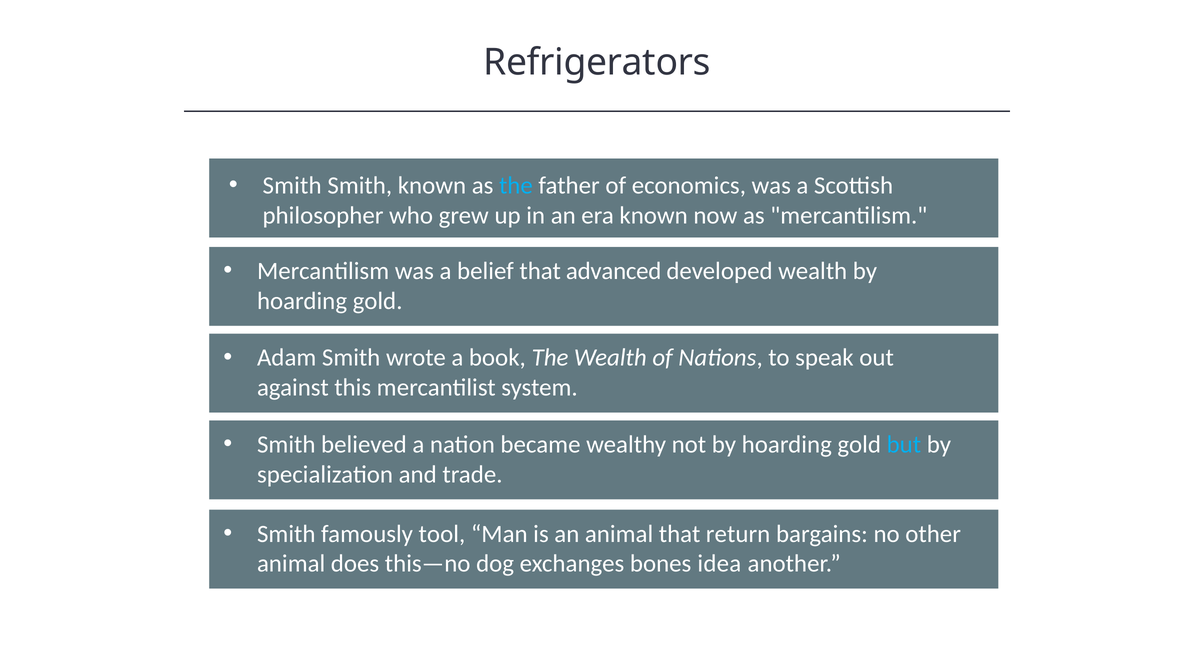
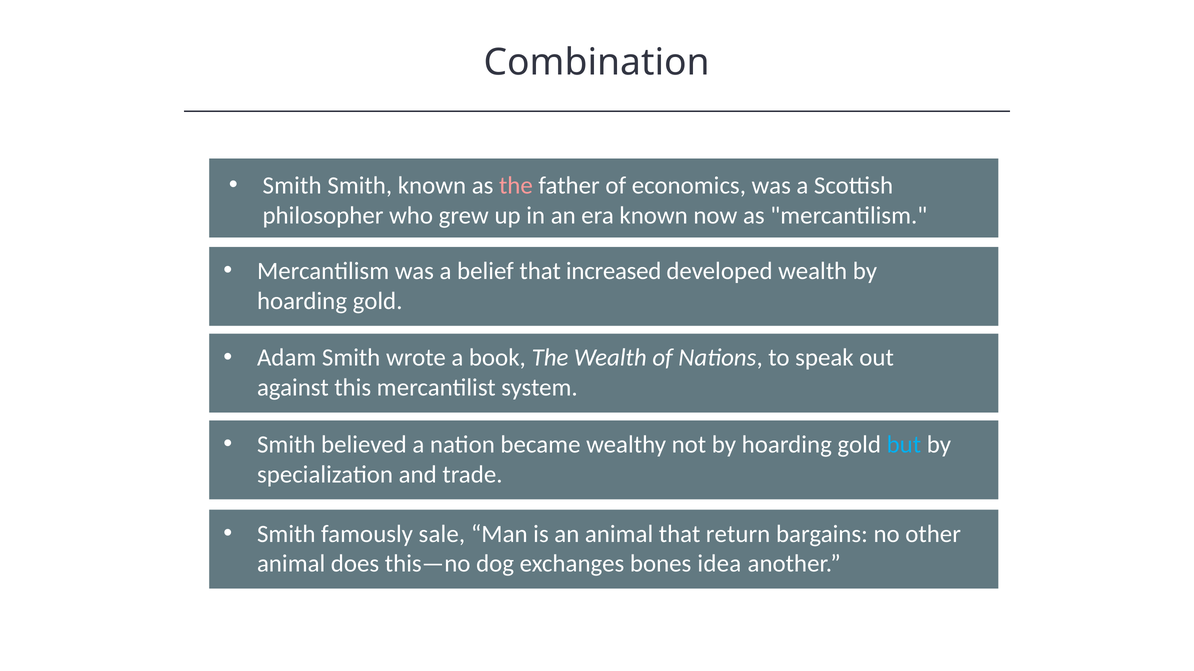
Refrigerators: Refrigerators -> Combination (597, 63)
the colour: light blue -> pink (516, 186)
advanced: advanced -> increased (614, 271)
tool: tool -> sale (442, 534)
